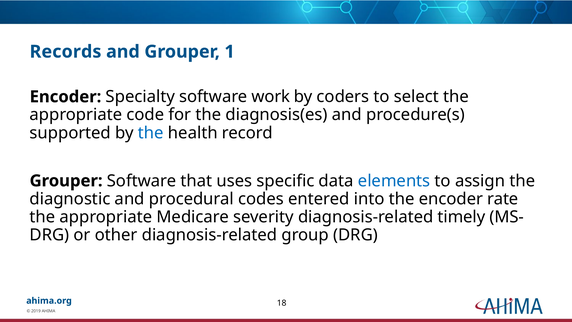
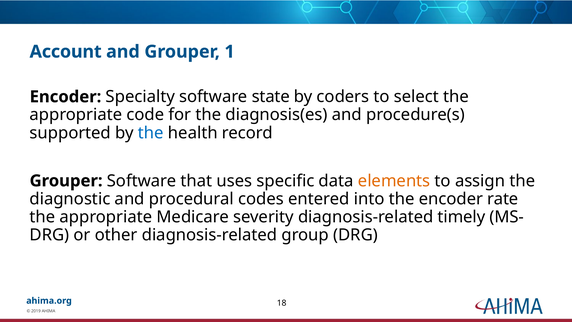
Records: Records -> Account (66, 52)
work: work -> state (271, 97)
elements colour: blue -> orange (394, 181)
